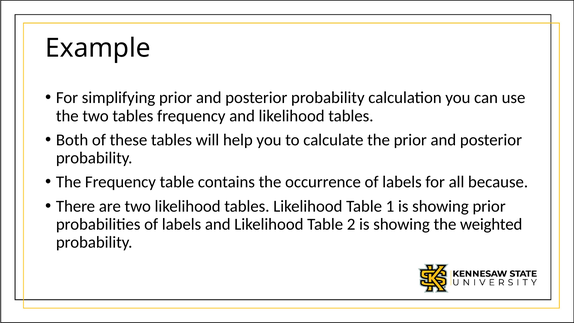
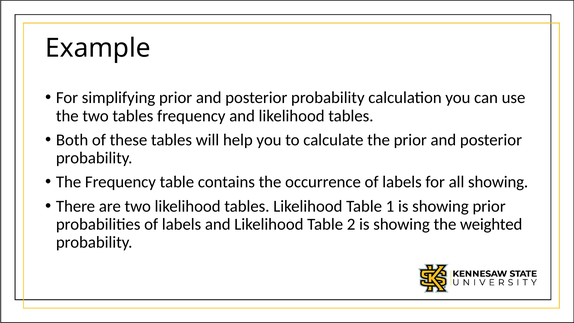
all because: because -> showing (498, 182)
